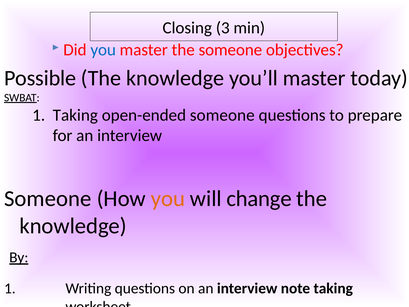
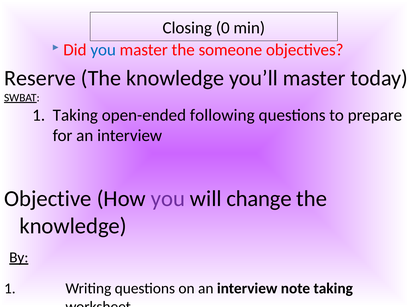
3: 3 -> 0 (223, 28)
Possible: Possible -> Reserve (40, 78)
open-ended someone: someone -> following (222, 115)
Someone: Someone -> Objective (48, 199)
you colour: orange -> purple (168, 199)
